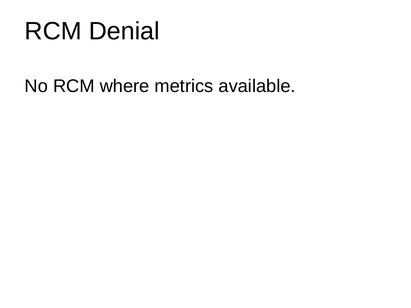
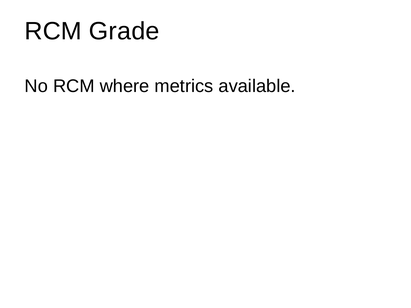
Denial: Denial -> Grade (124, 31)
